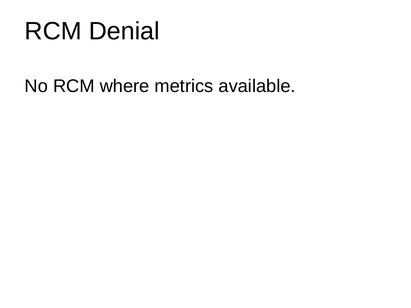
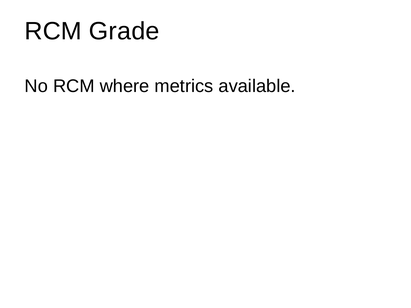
Denial: Denial -> Grade (124, 31)
